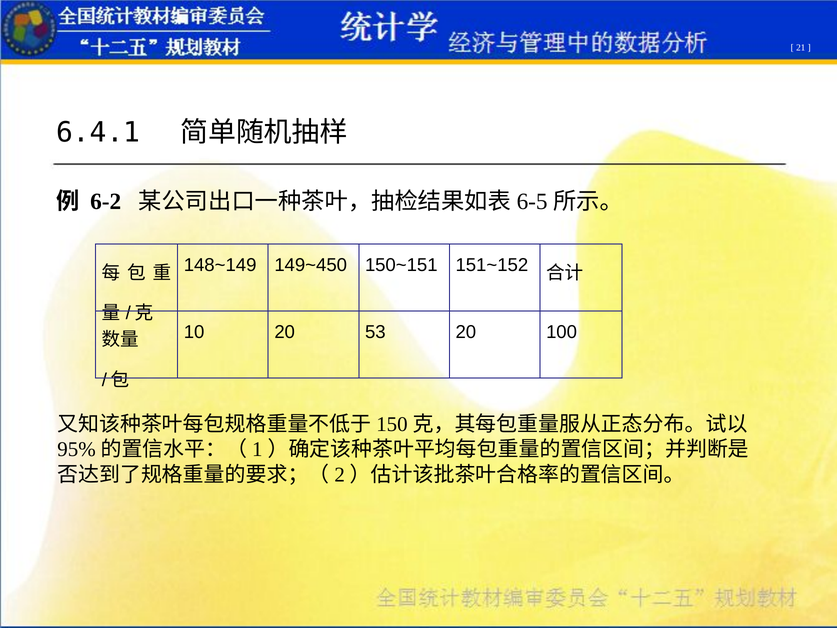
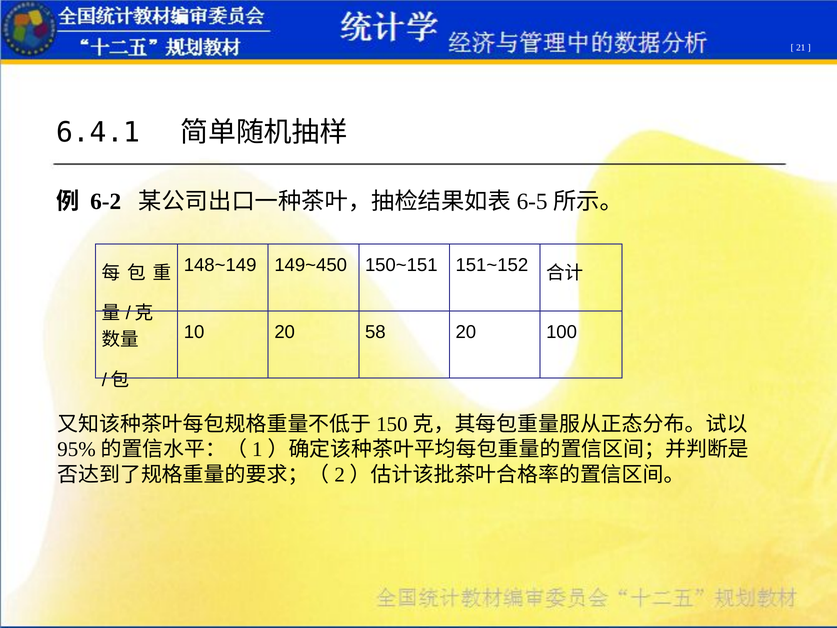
53: 53 -> 58 (375, 332)
